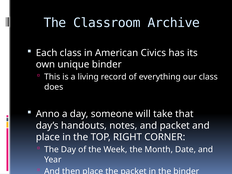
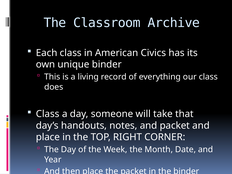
Anno: Anno -> Class (48, 114)
